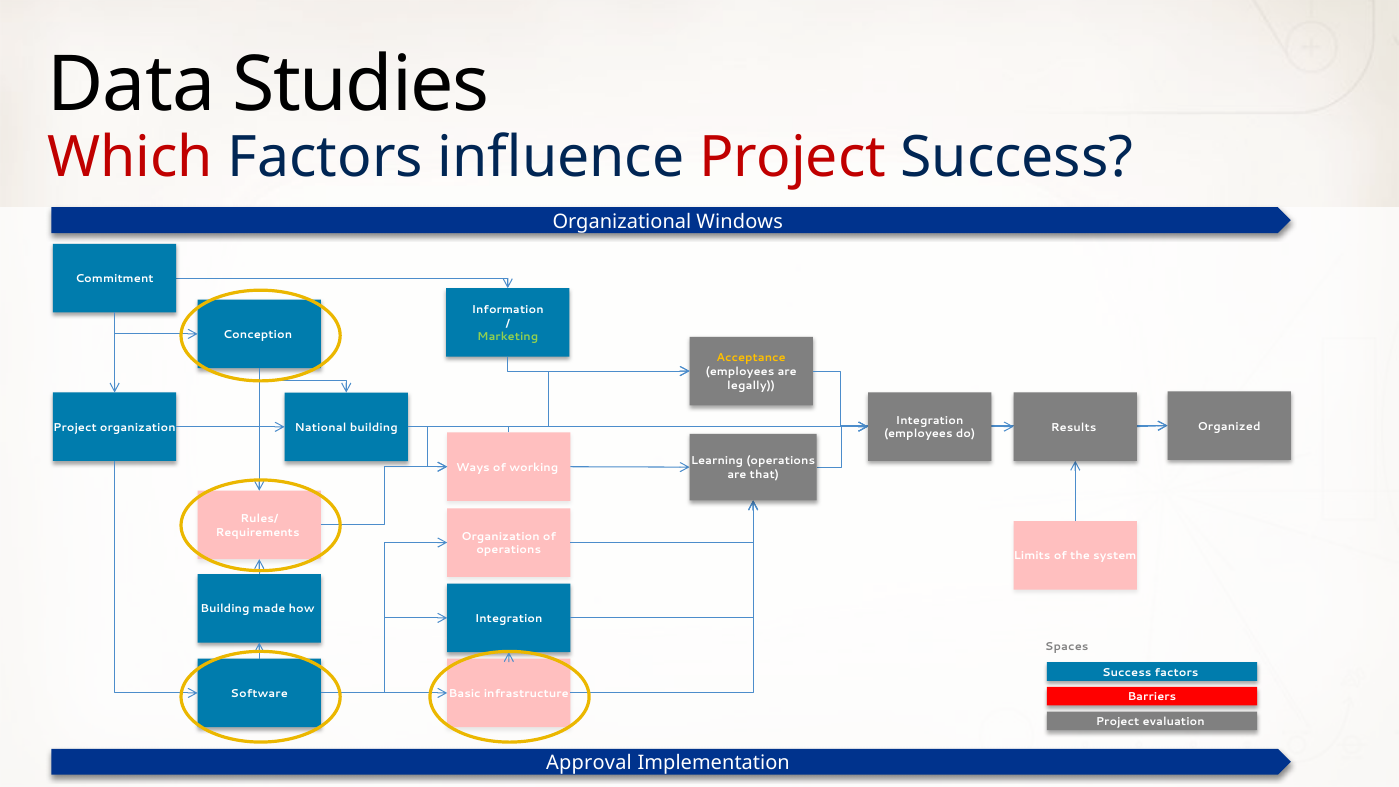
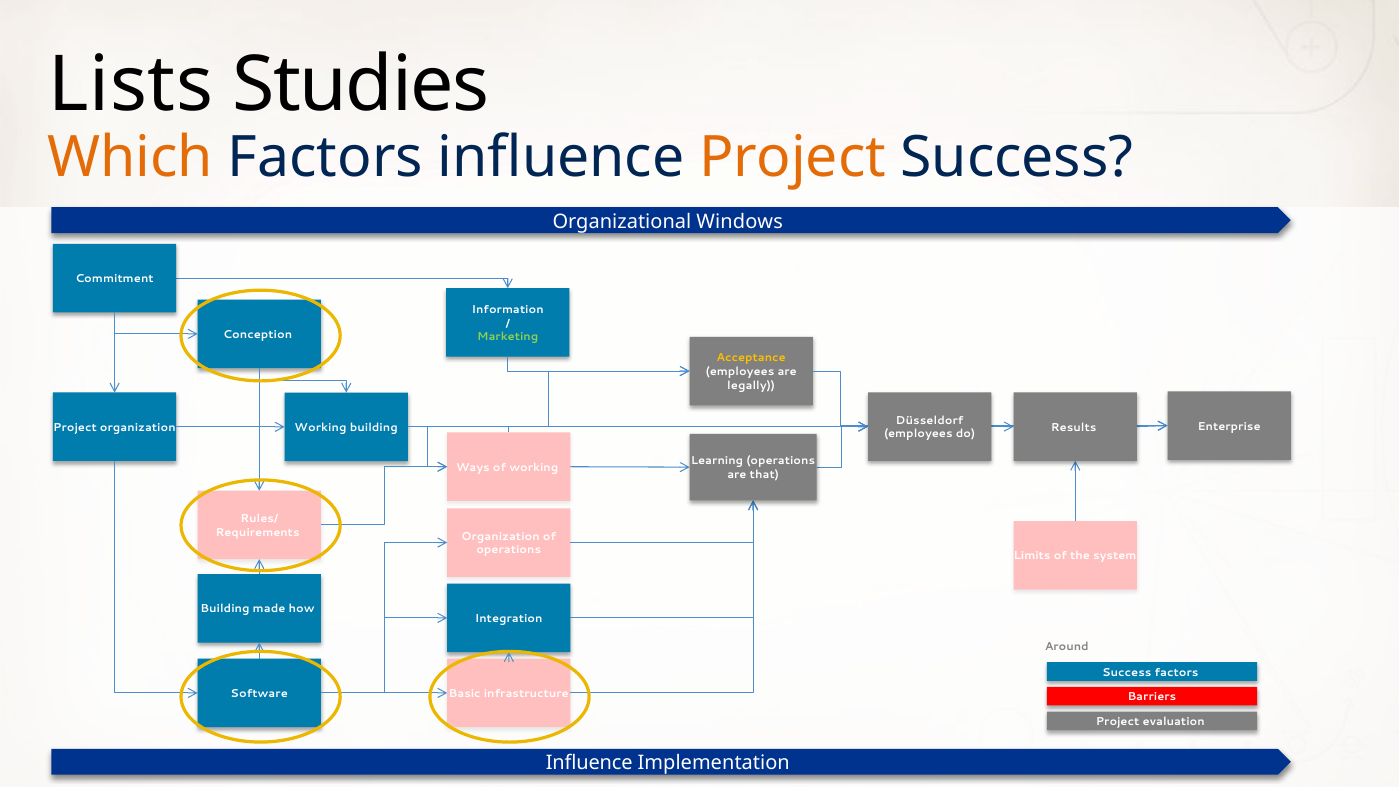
Data: Data -> Lists (131, 85)
Which colour: red -> orange (130, 157)
Project colour: red -> orange (793, 157)
Integration: Integration -> Düsseldorf (930, 420)
Organized: Organized -> Enterprise (1229, 426)
National: National -> Working (321, 428)
Spaces: Spaces -> Around (1067, 647)
Approval: Approval -> Influence (589, 763)
